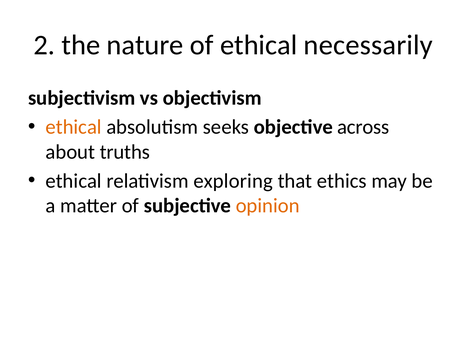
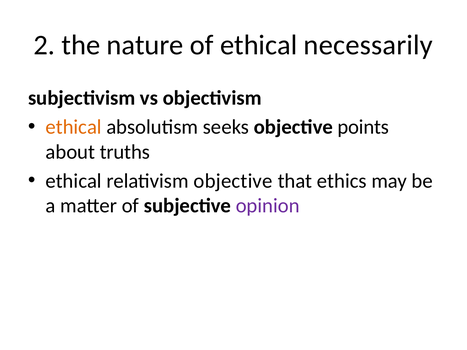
across: across -> points (363, 127)
relativism exploring: exploring -> objective (233, 181)
opinion colour: orange -> purple (268, 206)
